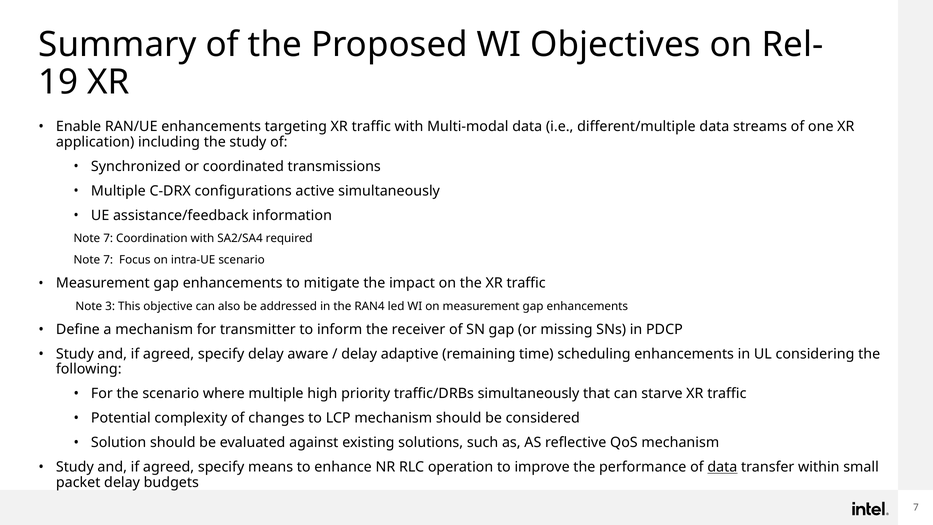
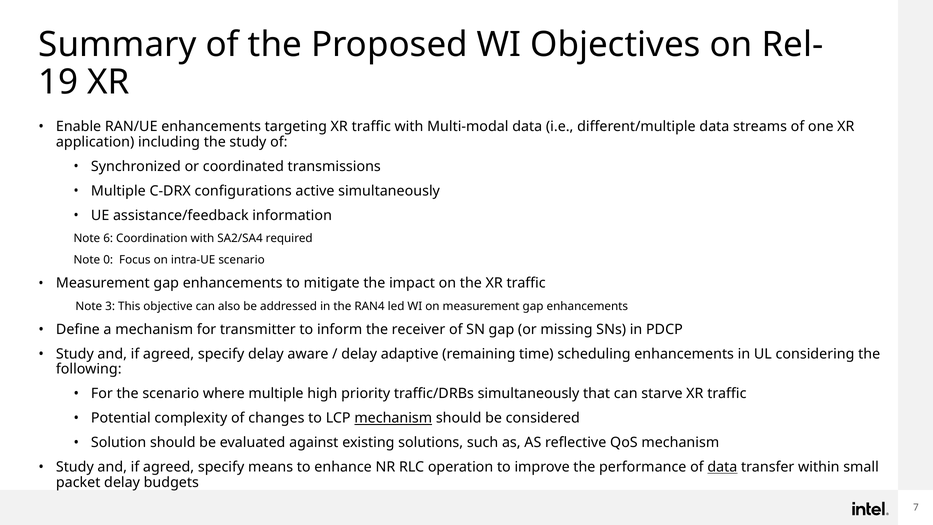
7: 7 -> 6 (108, 238)
7: 7 -> 0 (108, 260)
mechanism underline: none -> present (393, 418)
